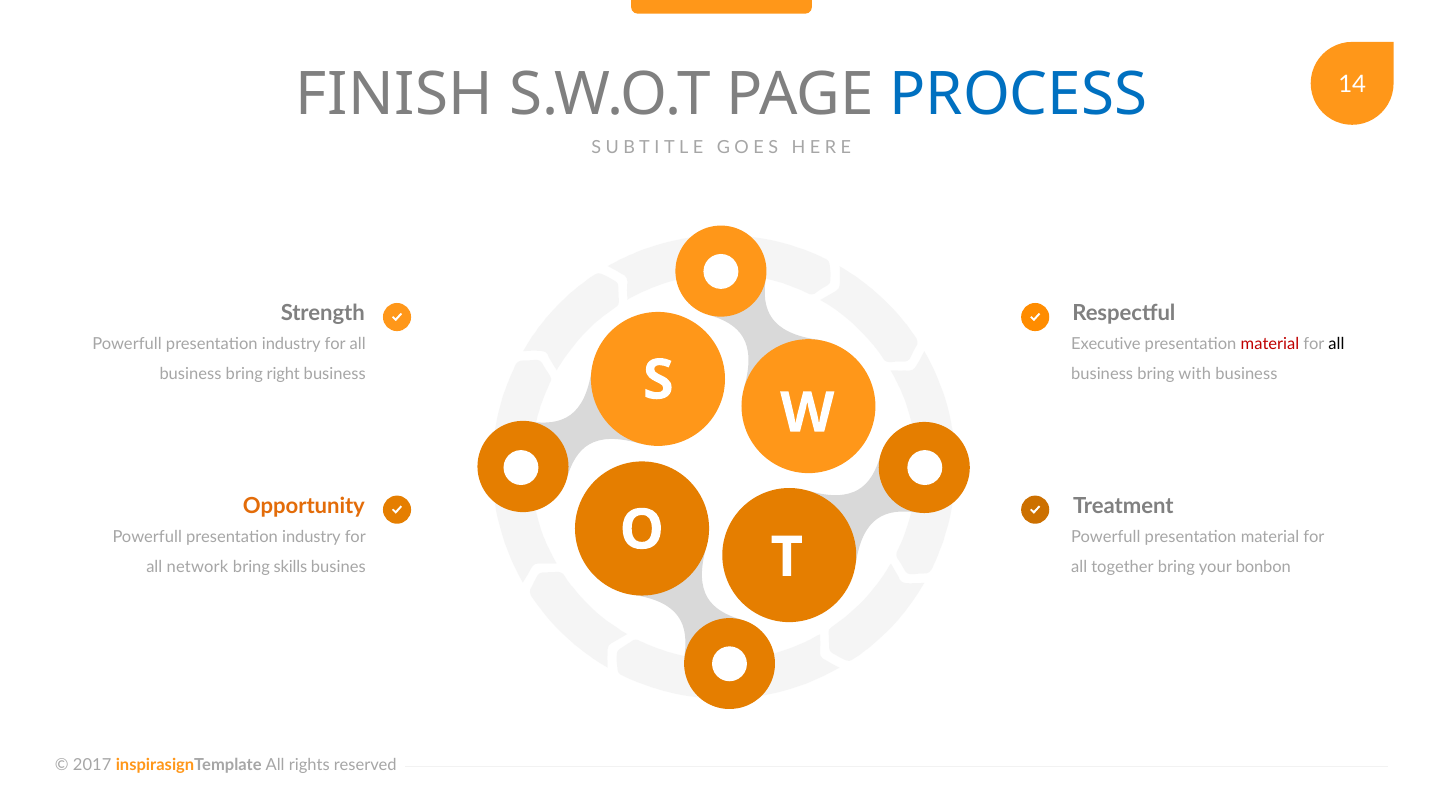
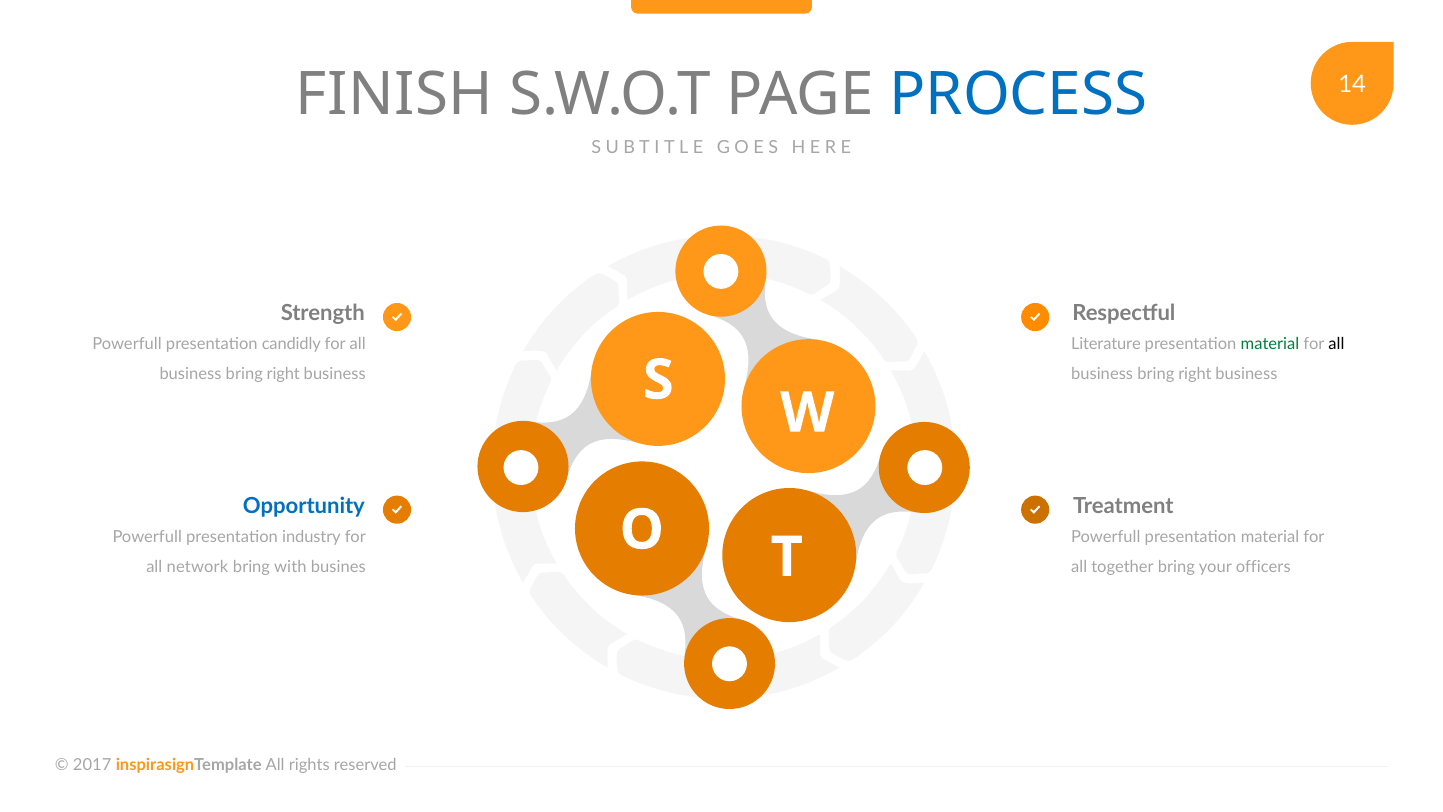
industry: industry -> candidly (291, 344)
Executive: Executive -> Literature (1106, 344)
material colour: red -> green (1270, 344)
with: with -> right (1195, 374)
Opportunity colour: orange -> blue (304, 506)
skills: skills -> with (290, 567)
bonbon: bonbon -> officers (1263, 567)
